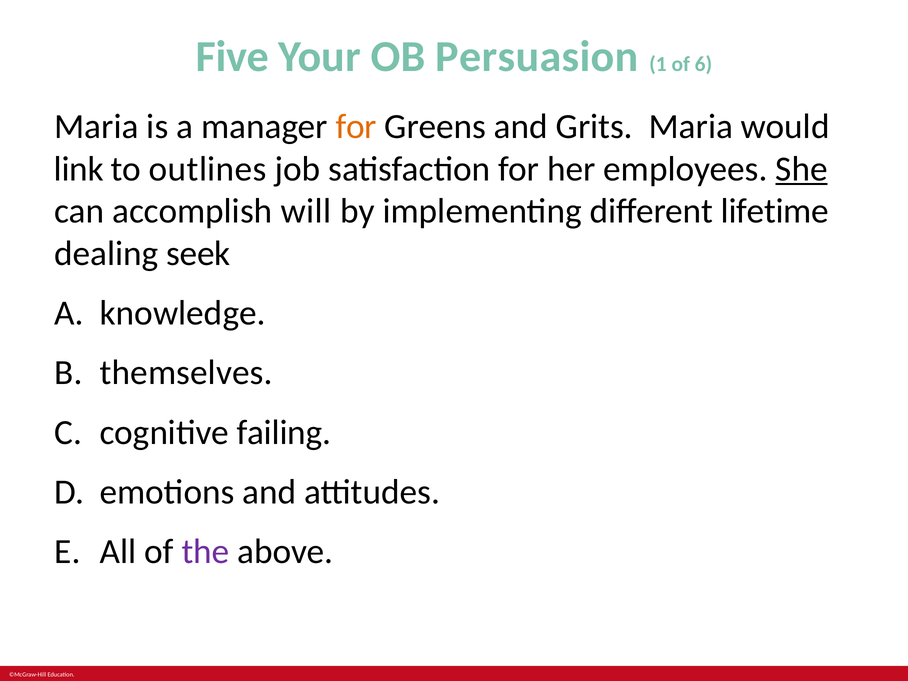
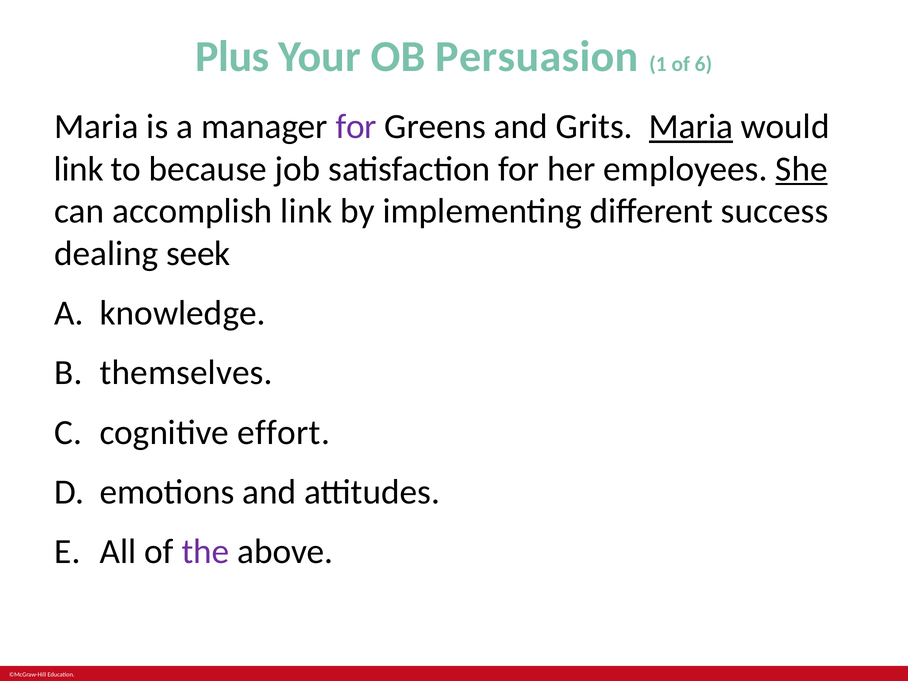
Five: Five -> Plus (232, 57)
for colour: orange -> purple (356, 127)
Maria underline: none -> present (691, 127)
outlines: outlines -> because (208, 169)
accomplish will: will -> link (306, 211)
lifetime: lifetime -> success (775, 211)
failing: failing -> effort (284, 432)
